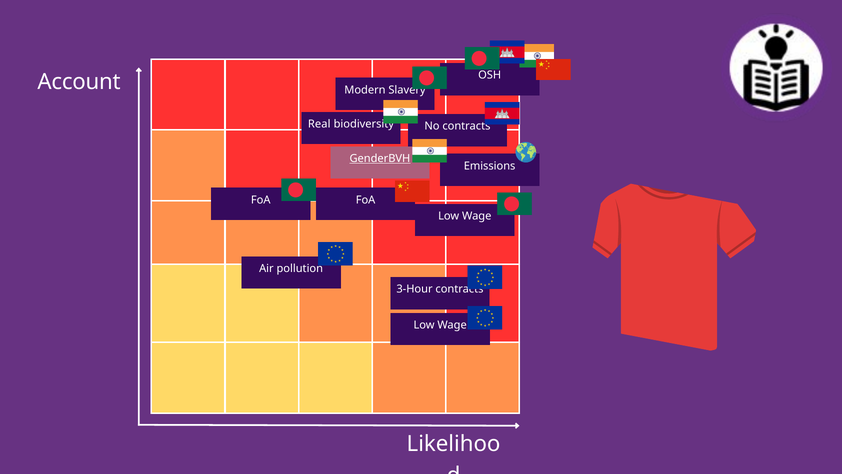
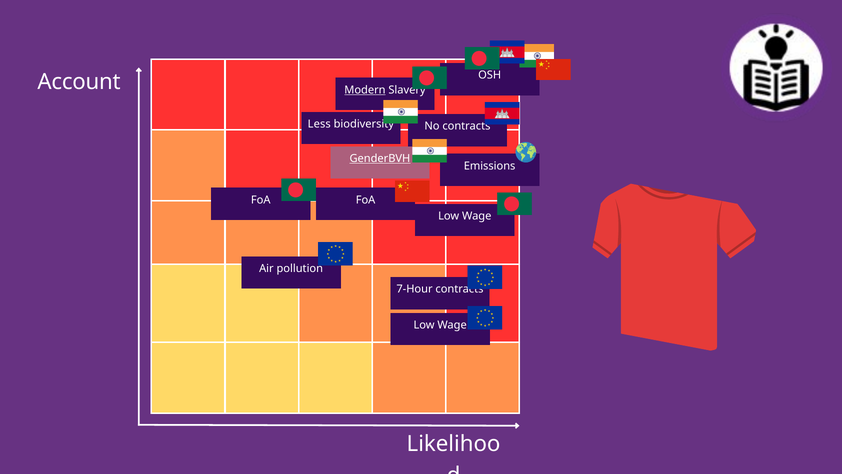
Modern underline: none -> present (365, 90)
Real: Real -> Less (319, 124)
3-Hour: 3-Hour -> 7-Hour (414, 289)
